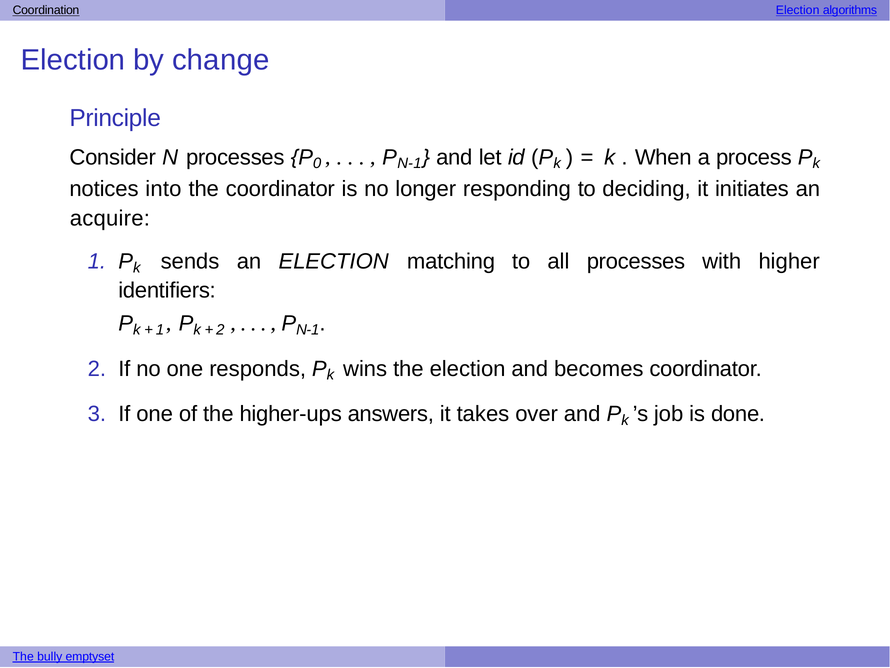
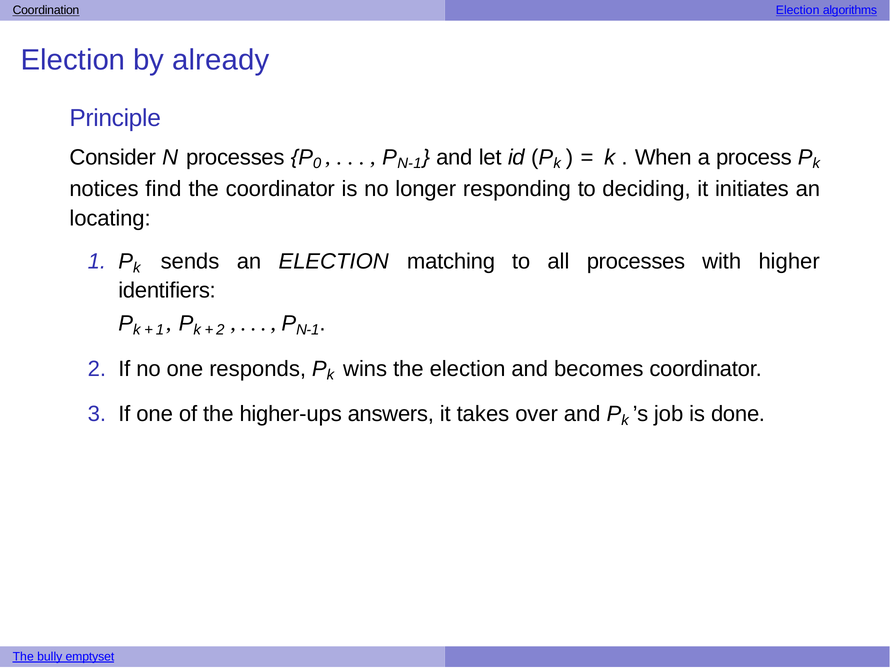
change: change -> already (221, 60)
into: into -> find (163, 189)
acquire: acquire -> locating (110, 219)
